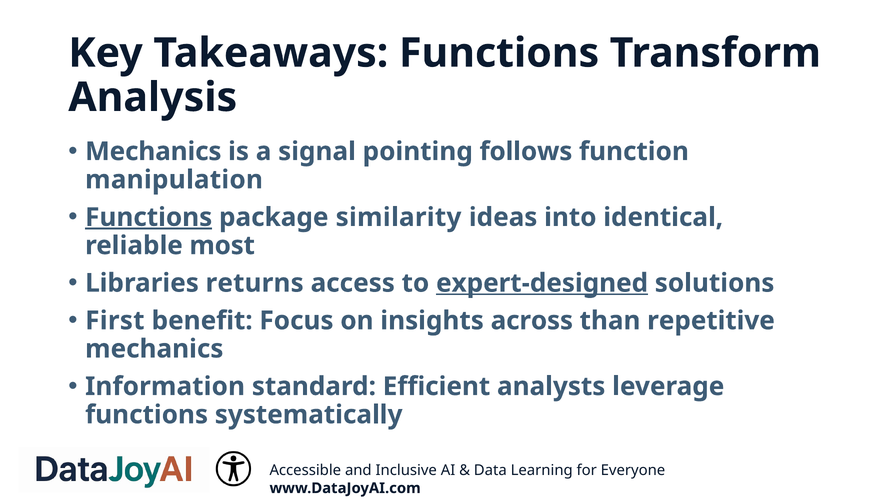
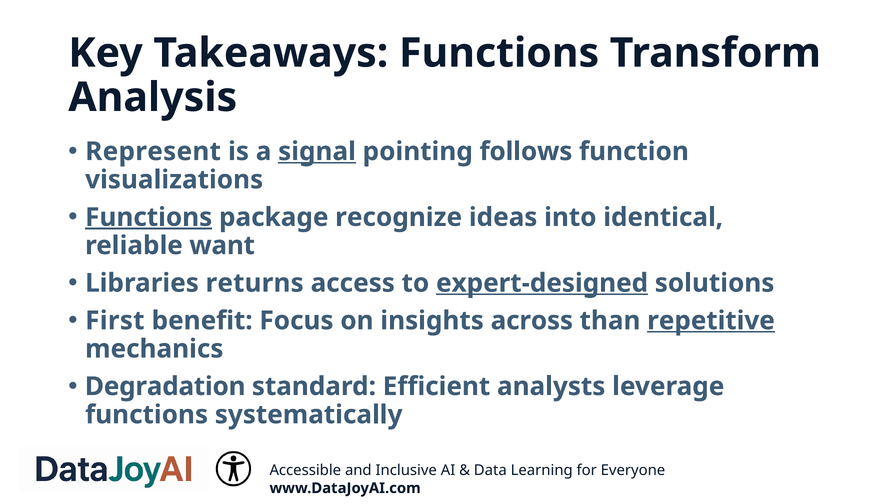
Mechanics: Mechanics -> Represent (153, 151)
signal underline: none -> present (317, 151)
manipulation: manipulation -> visualizations (174, 180)
similarity: similarity -> recognize (399, 217)
most: most -> want (222, 246)
repetitive underline: none -> present (711, 321)
Information: Information -> Degradation (165, 386)
